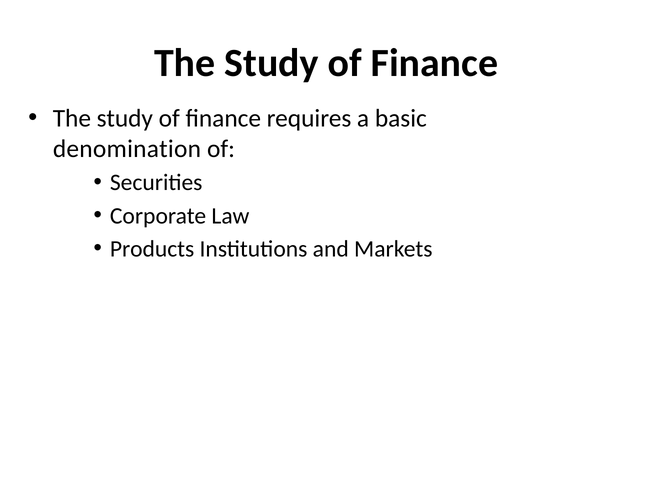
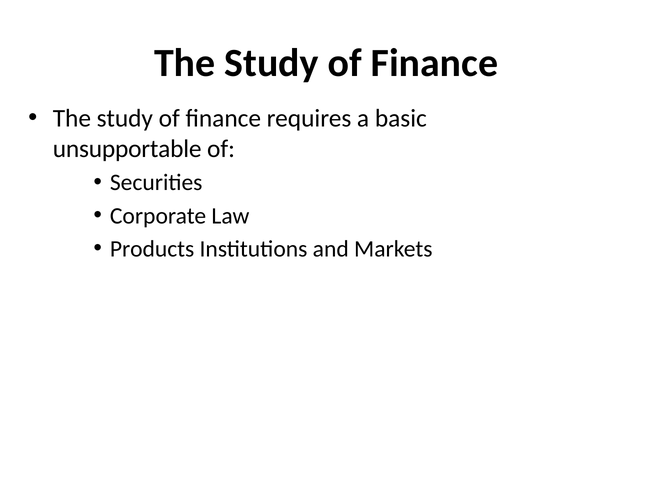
denomination: denomination -> unsupportable (127, 149)
